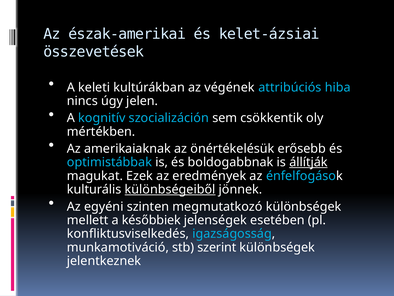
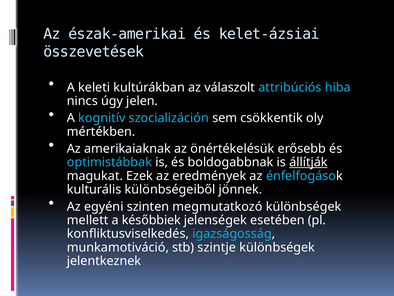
végének: végének -> válaszolt (230, 87)
különbségeiből underline: present -> none (170, 189)
szerint: szerint -> szintje (217, 247)
